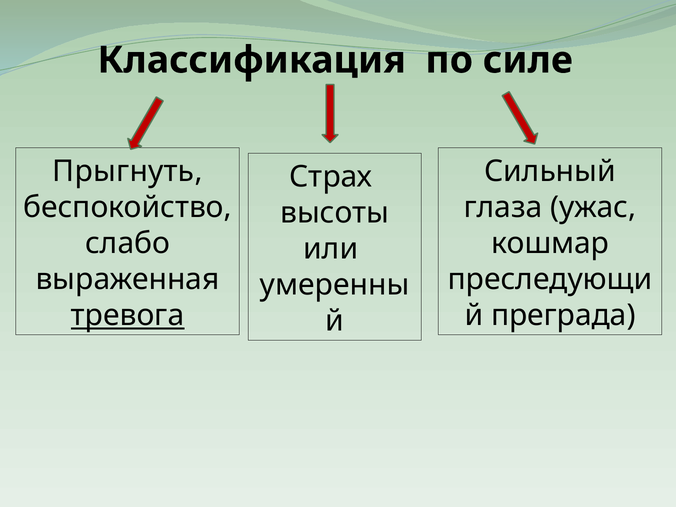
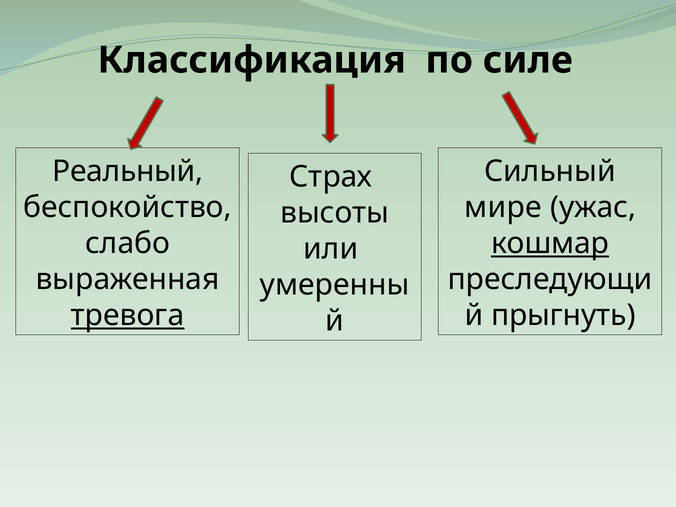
Прыгнуть: Прыгнуть -> Реальный (128, 171)
глаза: глаза -> мире (503, 207)
кошмар underline: none -> present (550, 243)
преграда: преграда -> прыгнуть (563, 316)
